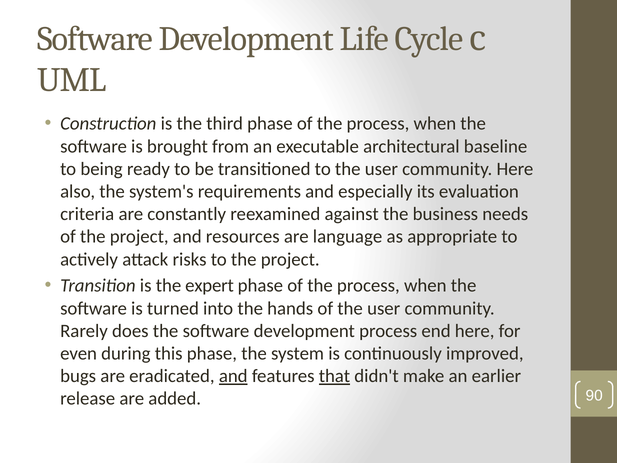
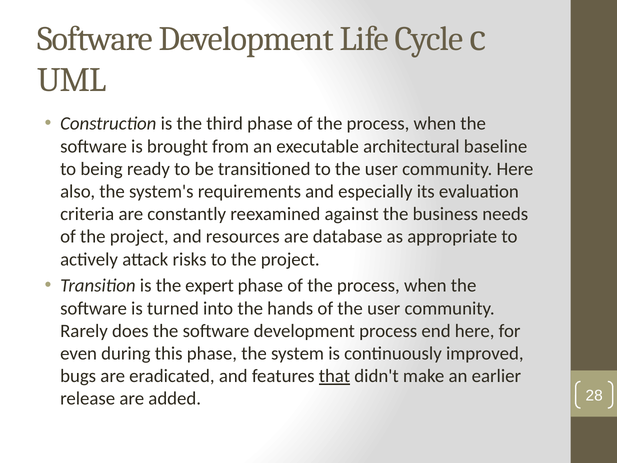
language: language -> database (348, 237)
and underline: present -> none (233, 376)
90: 90 -> 28 (594, 396)
